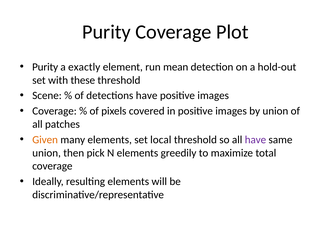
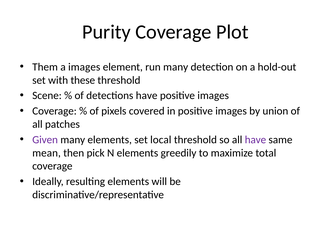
Purity: Purity -> Them (45, 67)
a exactly: exactly -> images (84, 67)
run mean: mean -> many (176, 67)
Given colour: orange -> purple (45, 140)
union: union -> mean (47, 153)
